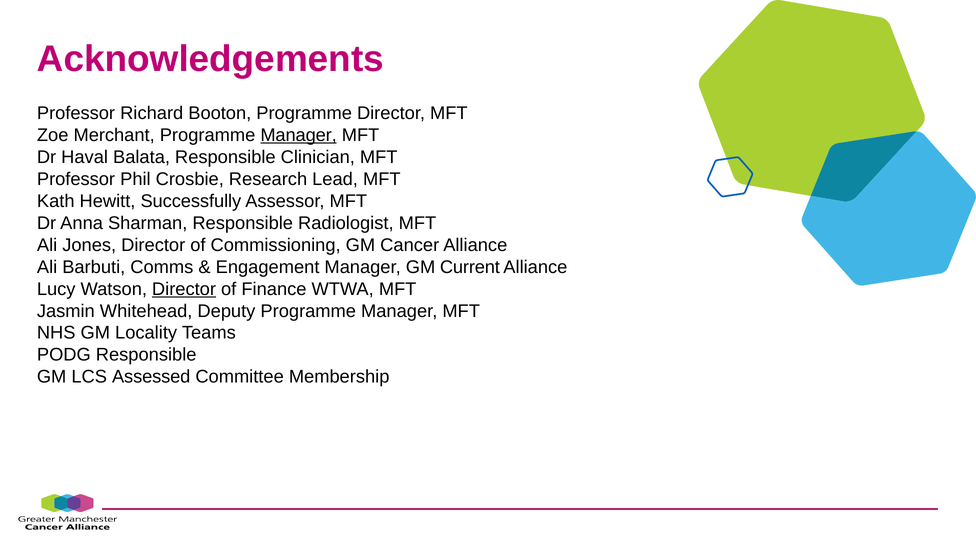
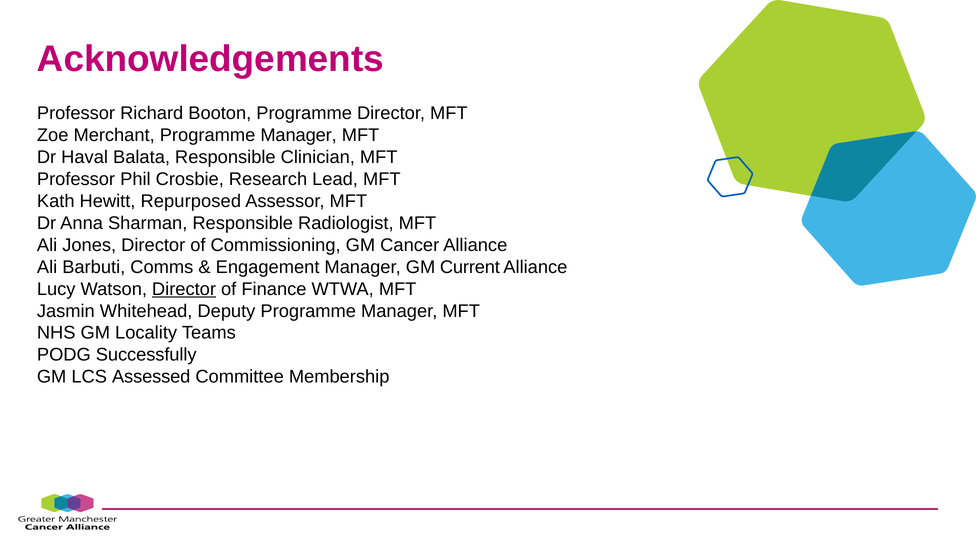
Manager underline: present -> none (299, 135)
Successfully: Successfully -> Repurposed (191, 201)
PODG Responsible: Responsible -> Successfully (146, 355)
